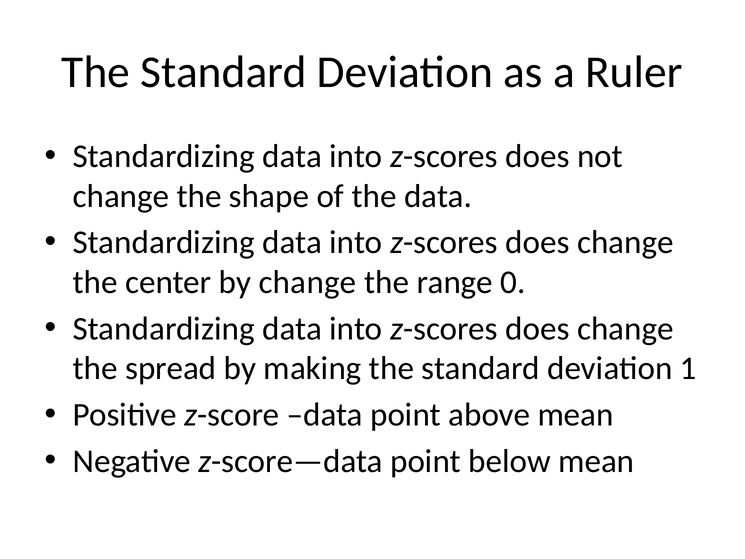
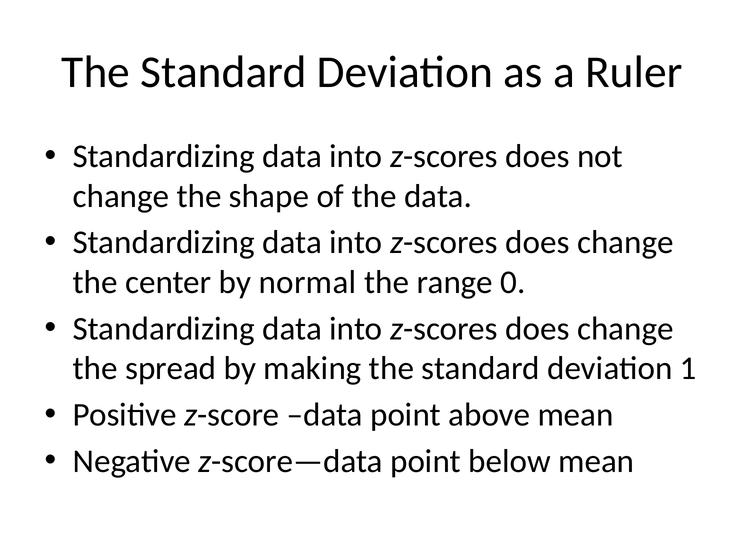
by change: change -> normal (307, 282)
